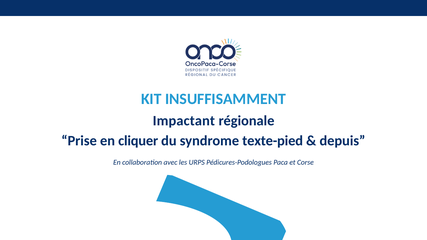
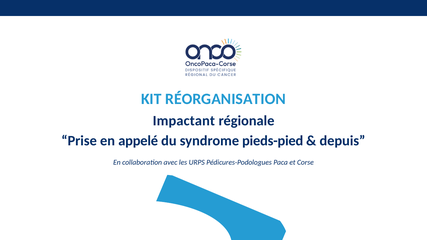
INSUFFISAMMENT: INSUFFISAMMENT -> RÉORGANISATION (225, 99)
cliquer: cliquer -> appelé (138, 141)
texte-pied: texte-pied -> pieds-pied (273, 141)
